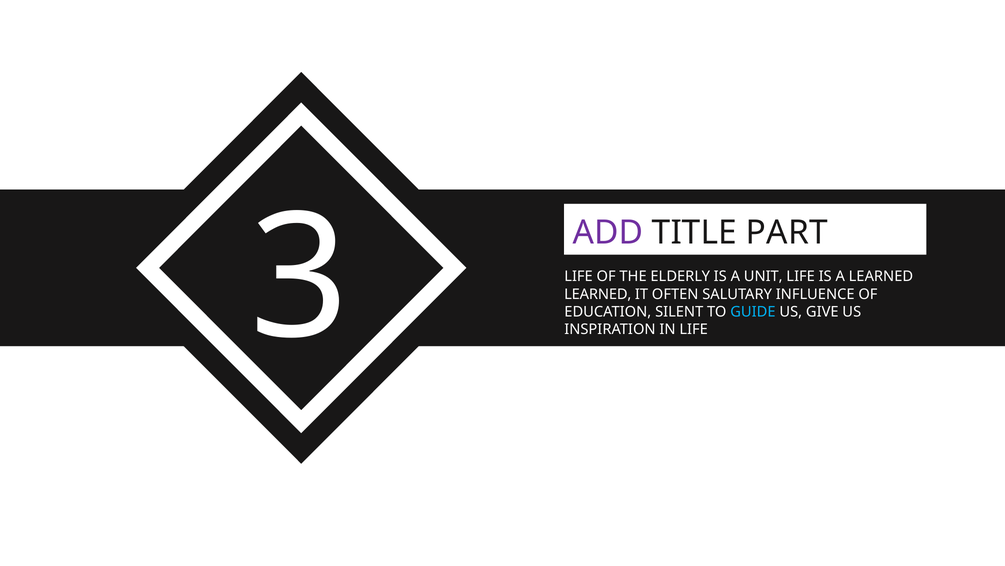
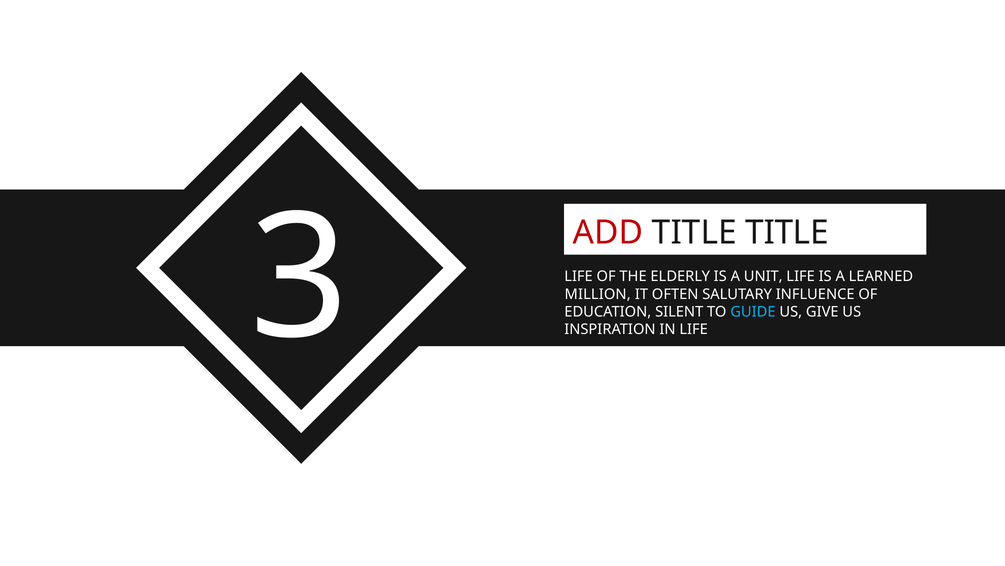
ADD colour: purple -> red (608, 233)
TITLE PART: PART -> TITLE (787, 233)
LEARNED: LEARNED -> MILLION (598, 294)
